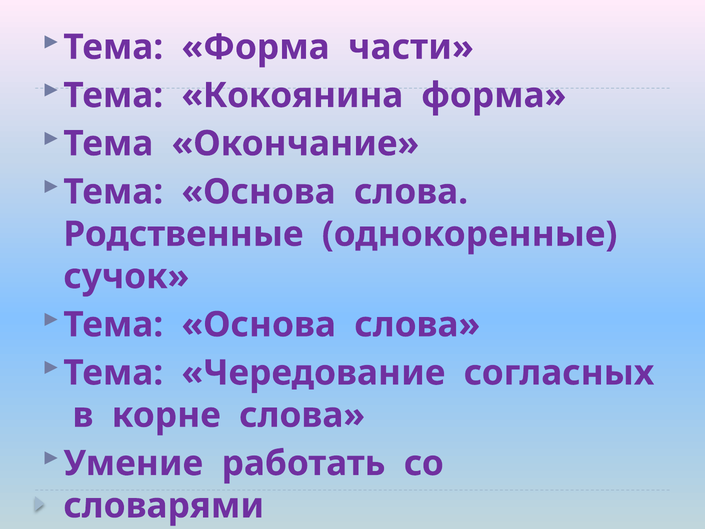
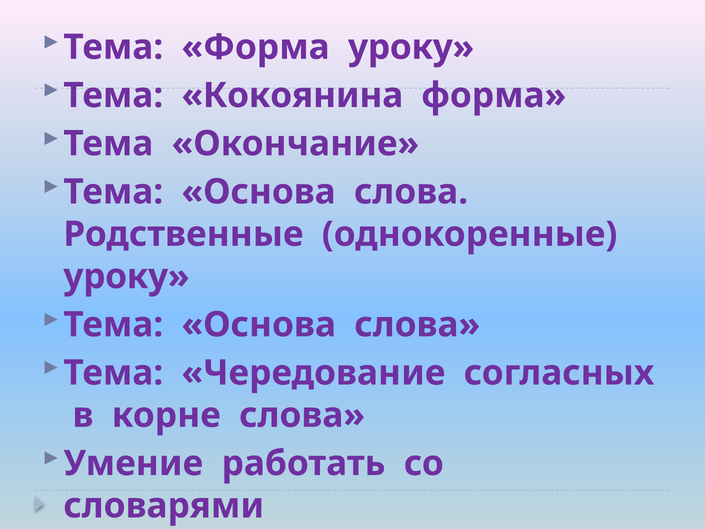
Форма части: части -> уроку (411, 47)
сучок: сучок -> уроку (126, 276)
